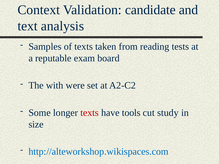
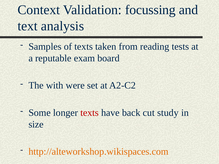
candidate: candidate -> focussing (150, 10)
tools: tools -> back (131, 113)
http://alteworkshop.wikispaces.com colour: blue -> orange (98, 152)
